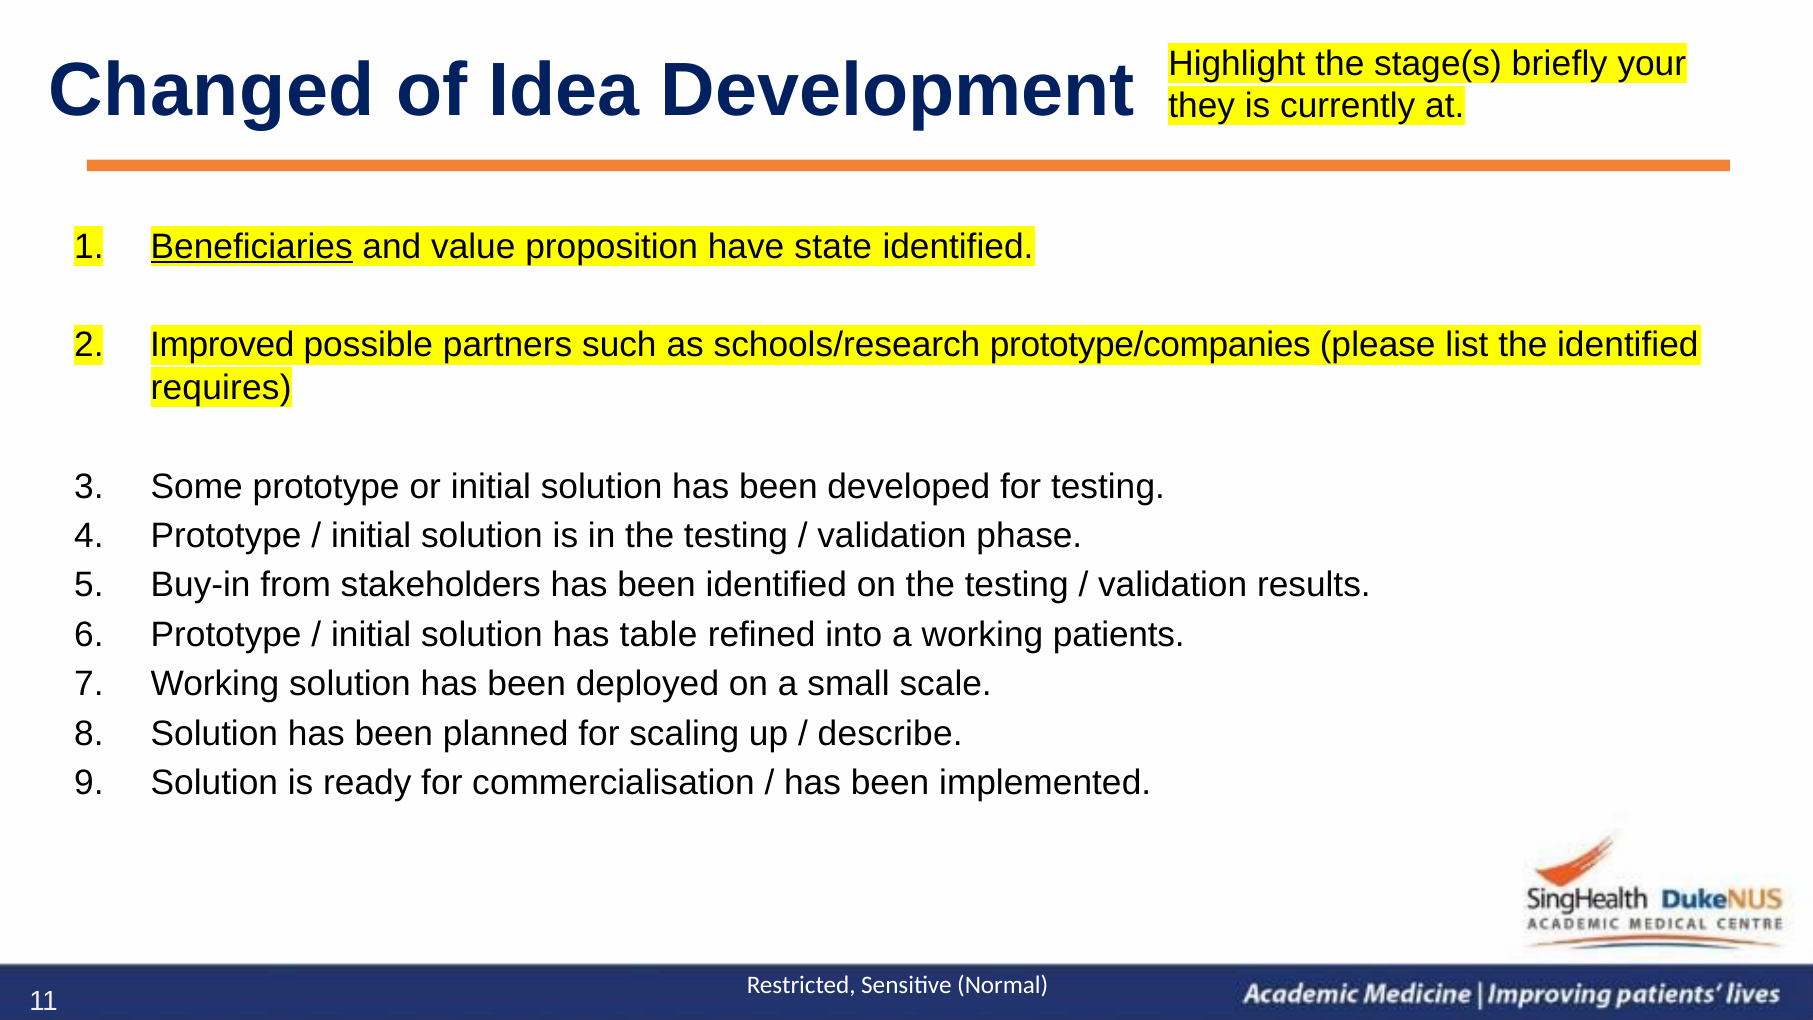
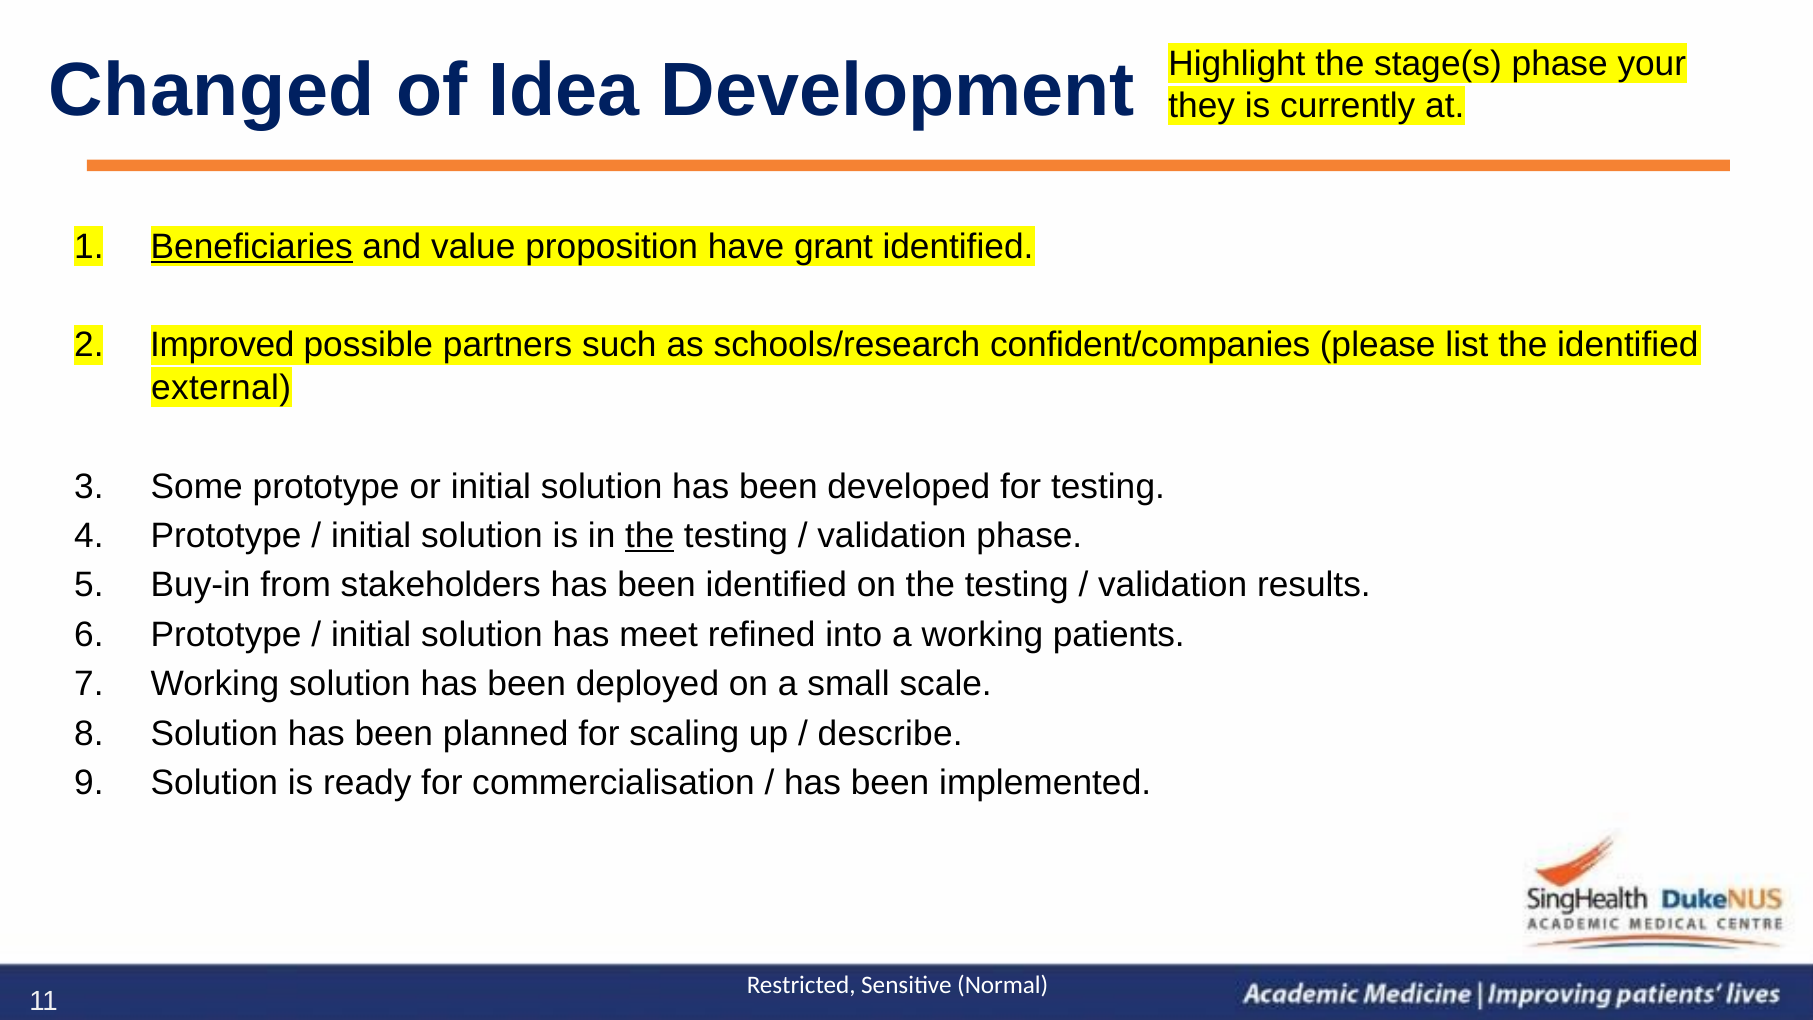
stage(s briefly: briefly -> phase (1560, 64)
state: state -> grant (834, 246)
prototype/companies: prototype/companies -> confident/companies (1150, 345)
requires: requires -> external (221, 388)
the underline: none -> present (650, 536)
table: table -> meet (659, 634)
